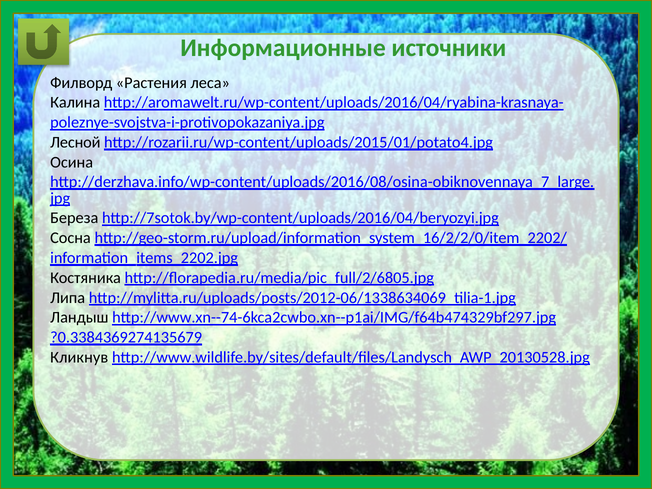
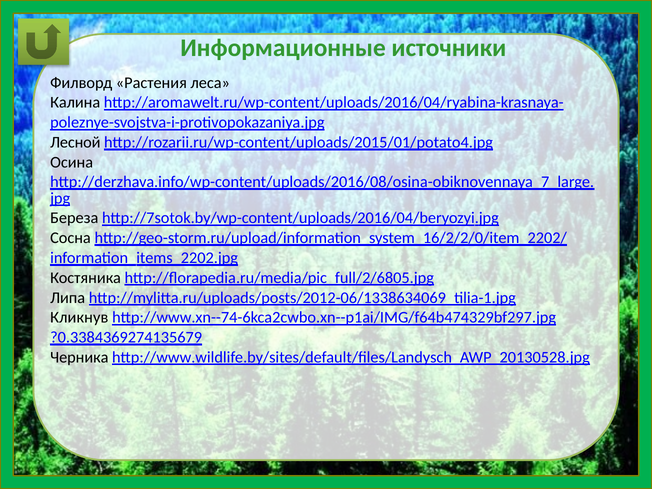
Ландыш: Ландыш -> Кликнув (79, 318)
Кликнув: Кликнув -> Черника (79, 357)
